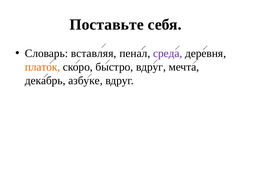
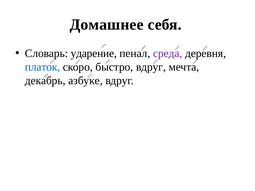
Поставьте: Поставьте -> Домашнее (107, 25)
вставляя: вставляя -> ударение (94, 53)
платок colour: orange -> blue (43, 67)
